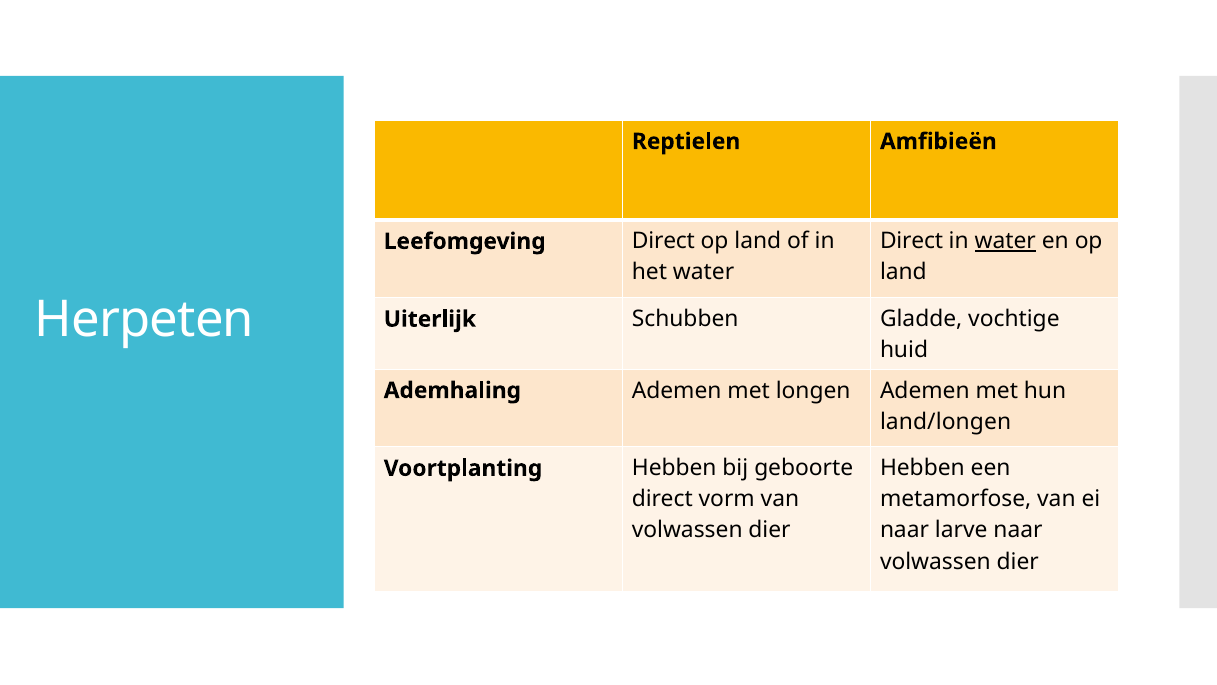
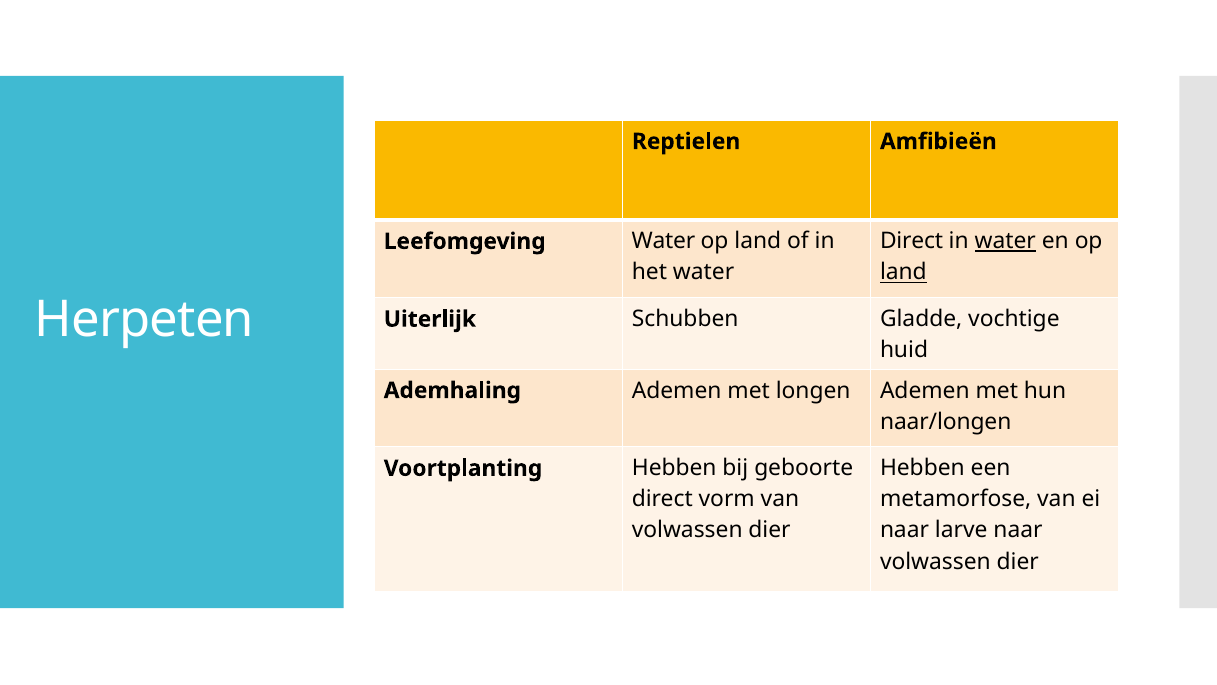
Leefomgeving Direct: Direct -> Water (663, 241)
land underline: none -> present (903, 272)
land/longen: land/longen -> naar/longen (946, 421)
